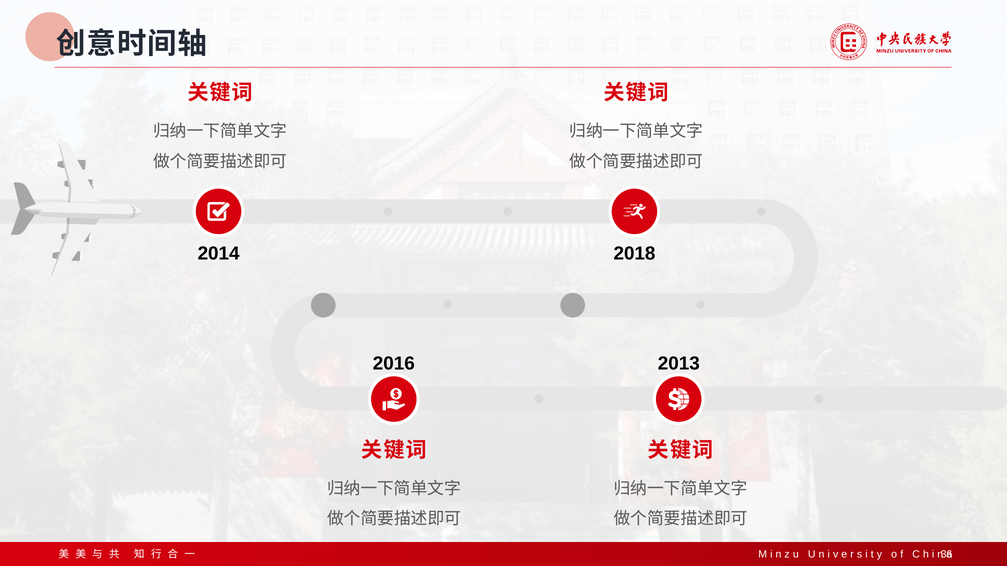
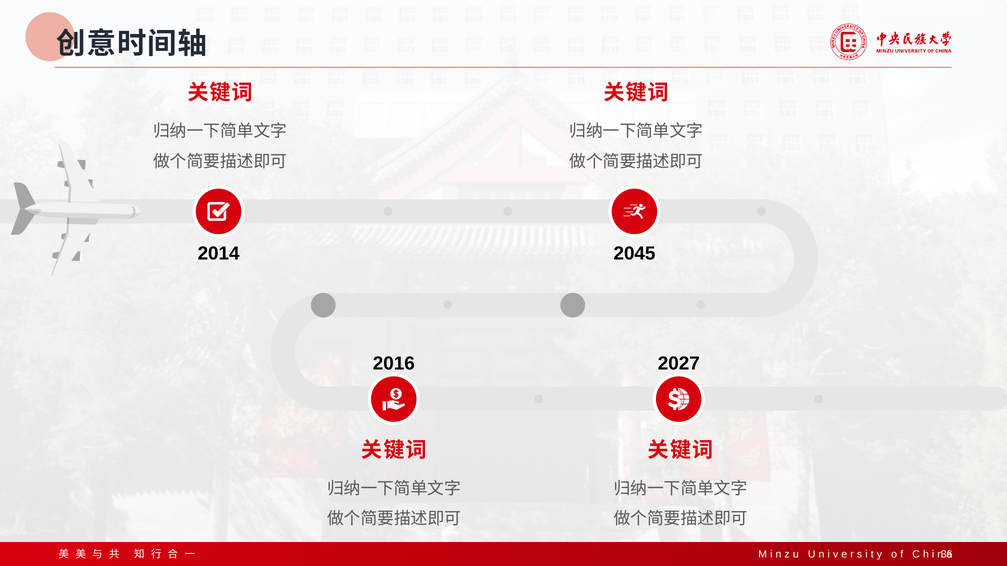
2018: 2018 -> 2045 (635, 254)
2013: 2013 -> 2027 (679, 364)
